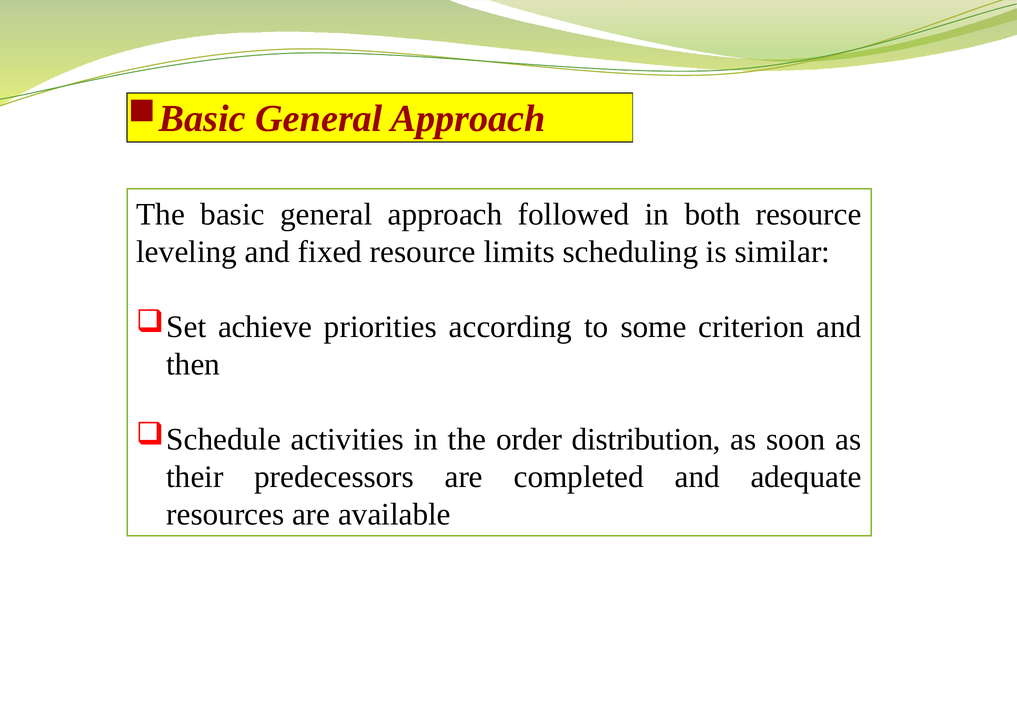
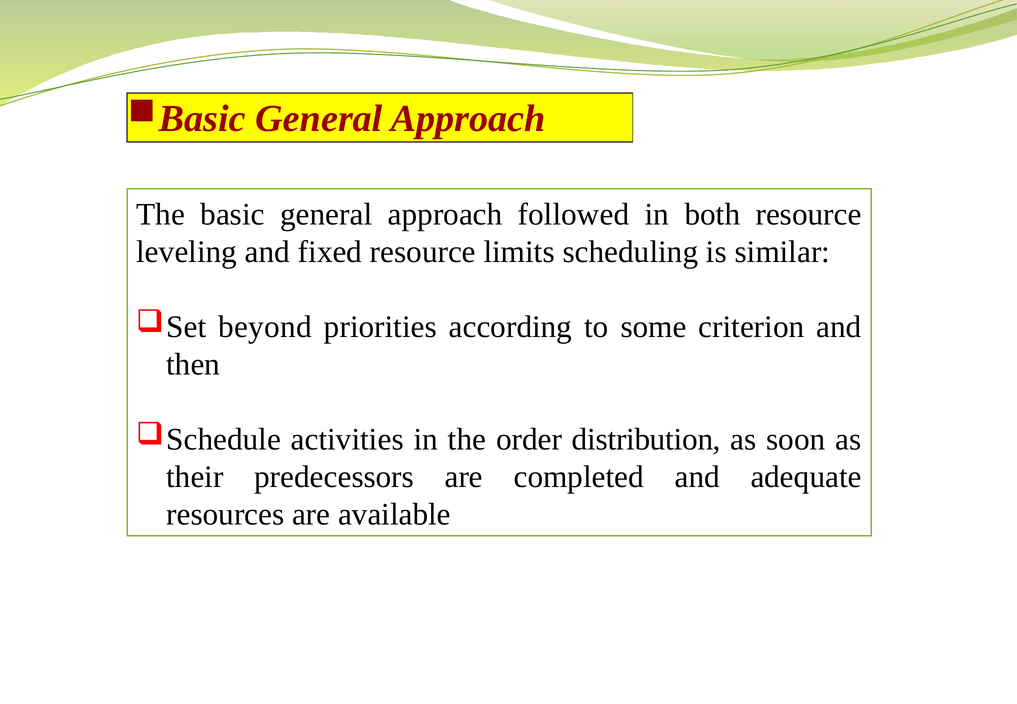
achieve: achieve -> beyond (265, 327)
